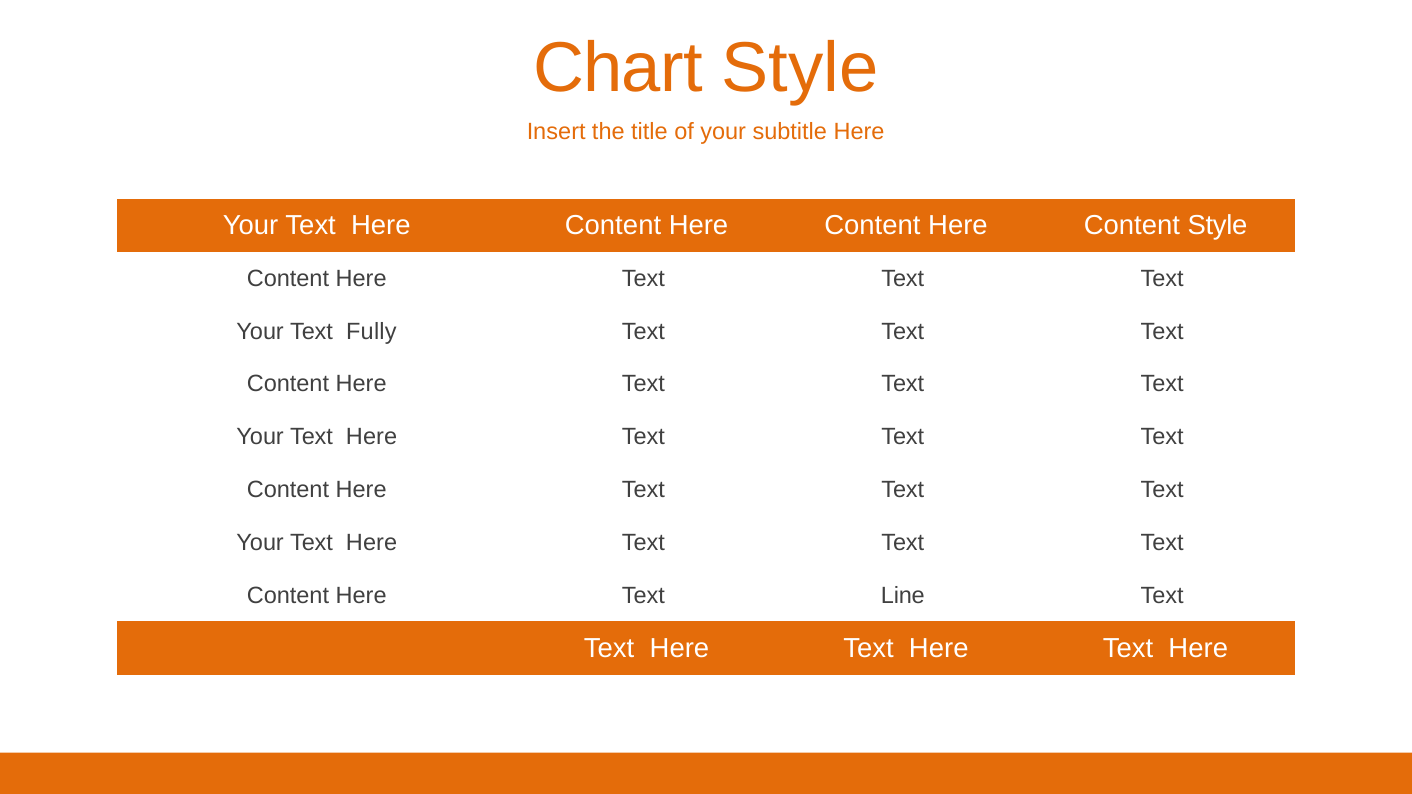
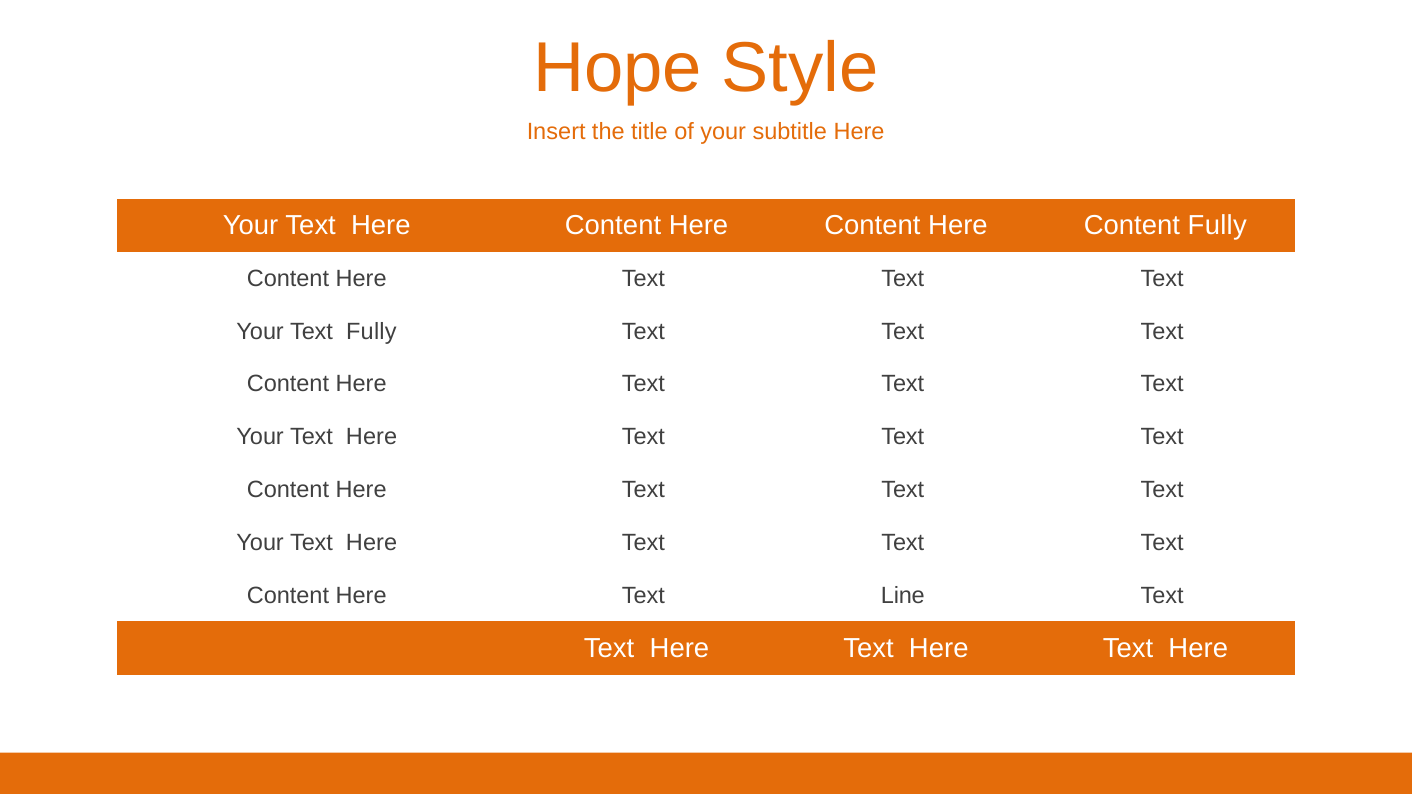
Chart: Chart -> Hope (618, 68)
Content Style: Style -> Fully (1217, 226)
